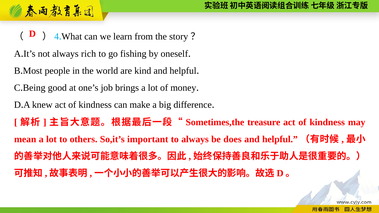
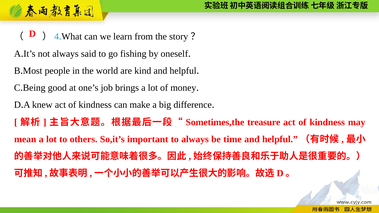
rich: rich -> said (89, 54)
does: does -> time (233, 139)
